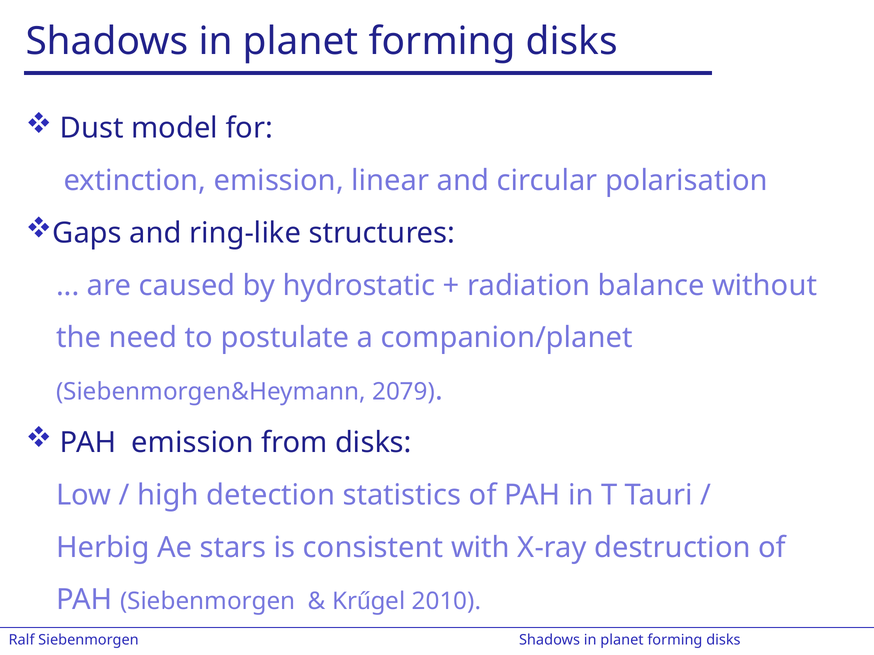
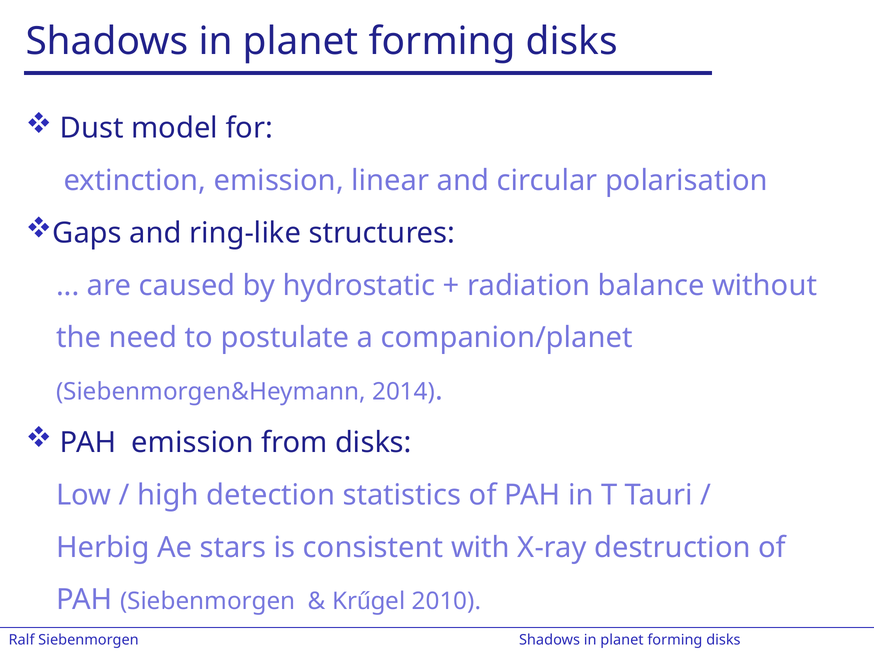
2079: 2079 -> 2014 (404, 392)
